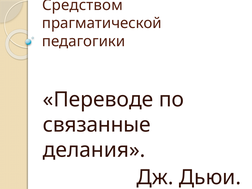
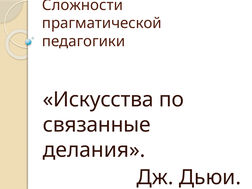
Средством: Средством -> Сложности (82, 5)
Переводе: Переводе -> Искусства (98, 100)
